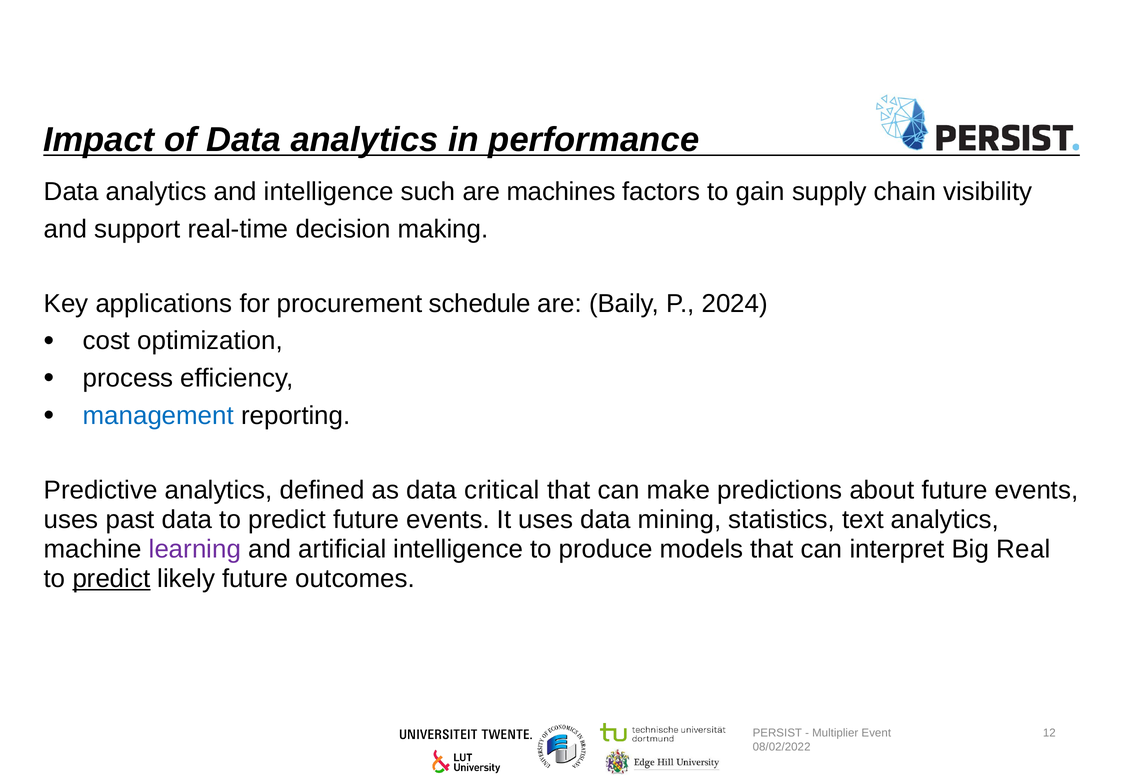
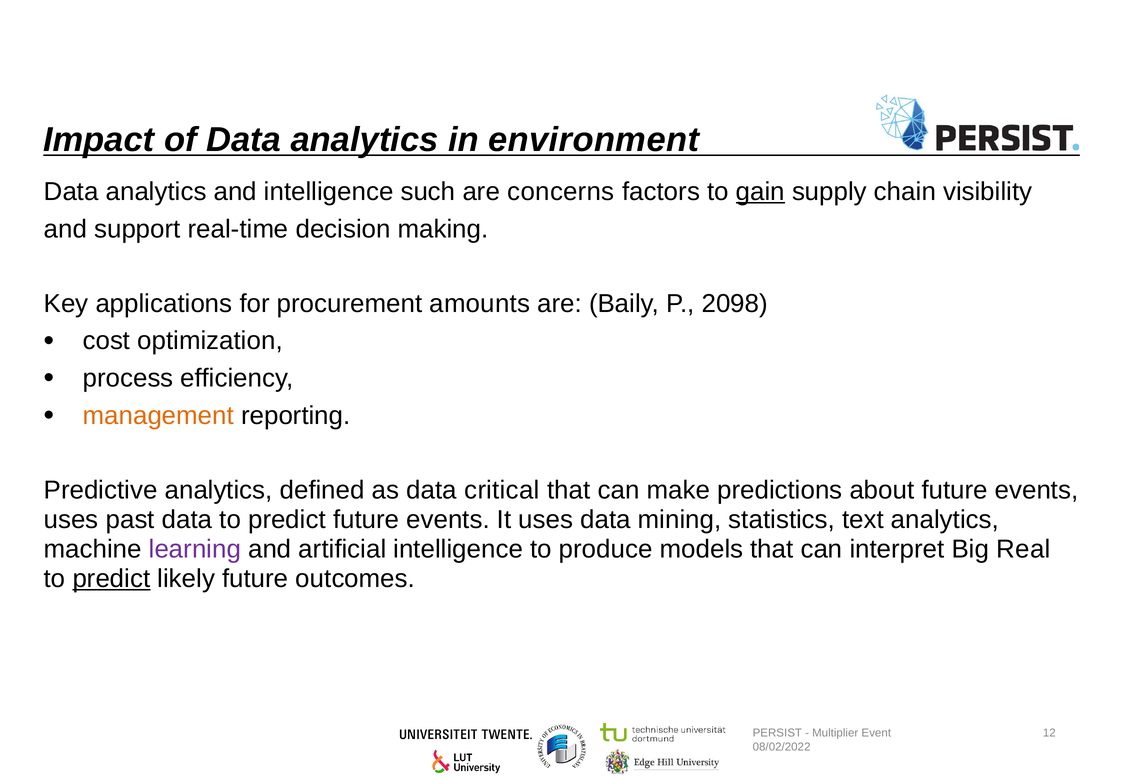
performance: performance -> environment (594, 140)
machines: machines -> concerns (561, 192)
gain underline: none -> present (760, 192)
schedule: schedule -> amounts (480, 304)
2024: 2024 -> 2098 (735, 304)
management colour: blue -> orange (158, 416)
